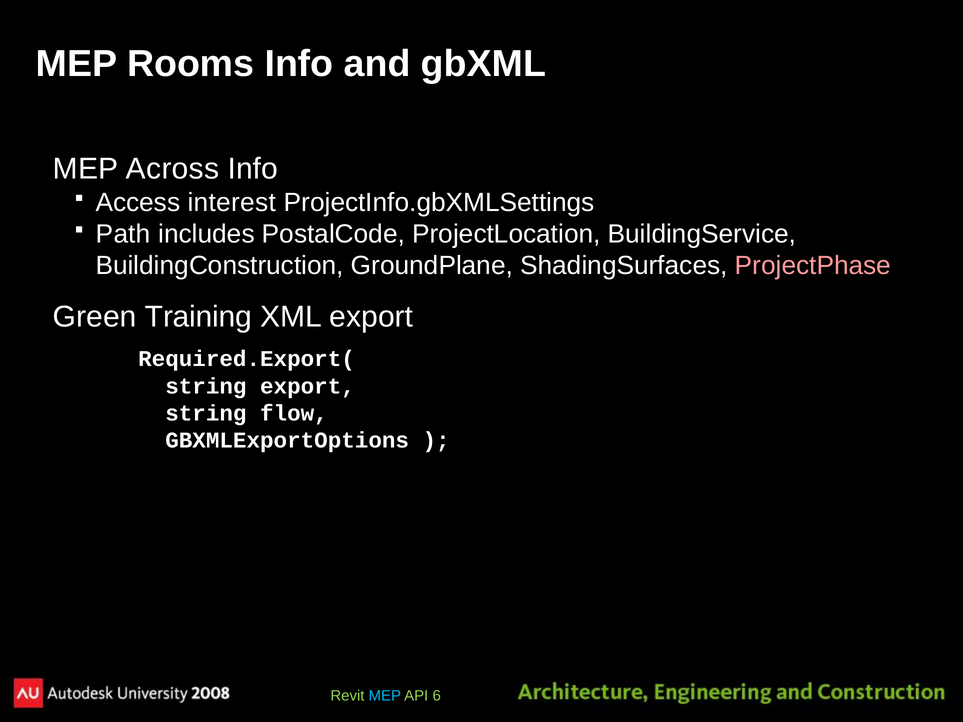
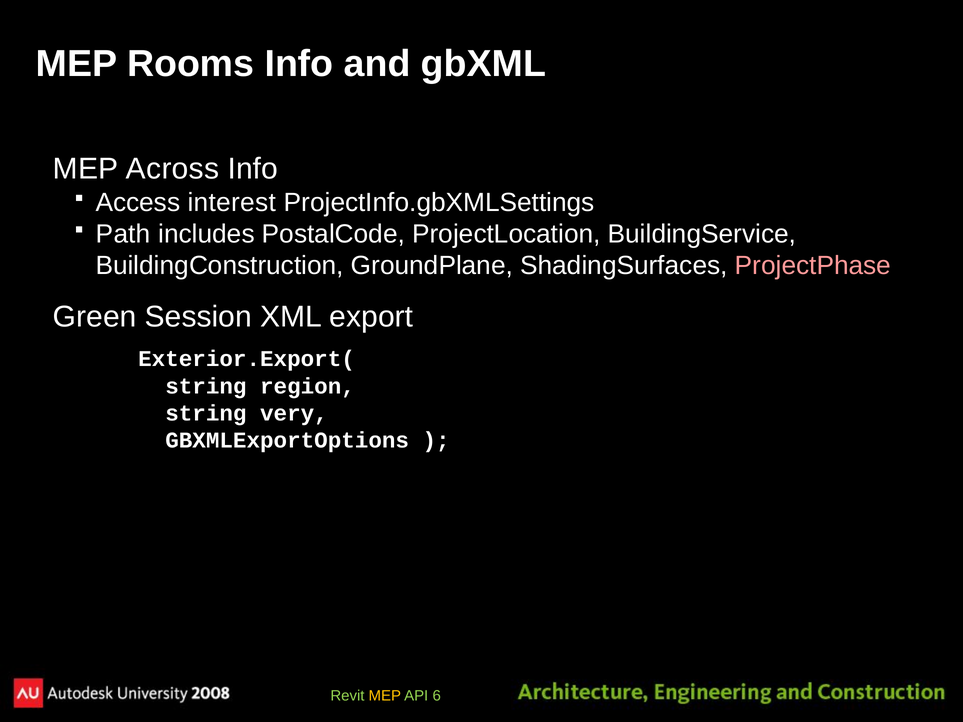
Training: Training -> Session (198, 317)
Required.Export(: Required.Export( -> Exterior.Export( (247, 359)
string export: export -> region (307, 386)
flow: flow -> very (294, 413)
MEP colour: light blue -> yellow (385, 696)
